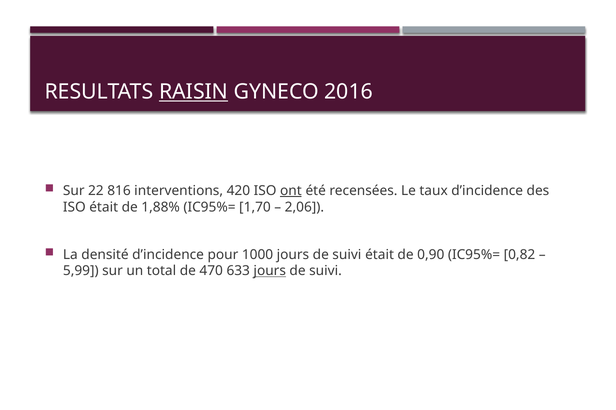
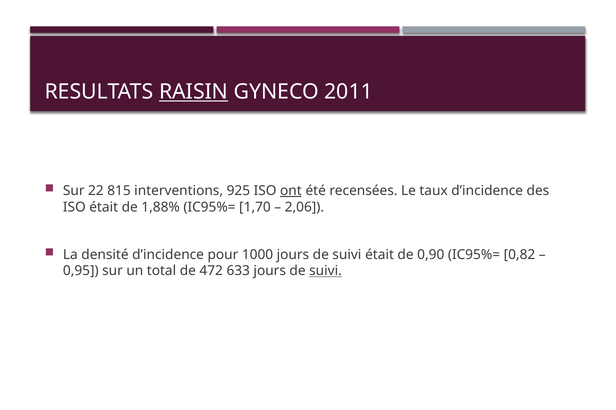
2016: 2016 -> 2011 (349, 92)
816: 816 -> 815 (119, 191)
420: 420 -> 925 (238, 191)
5,99: 5,99 -> 0,95 (81, 271)
470: 470 -> 472 (211, 271)
jours underline: present -> none (270, 271)
suivi underline: none -> present (326, 271)
